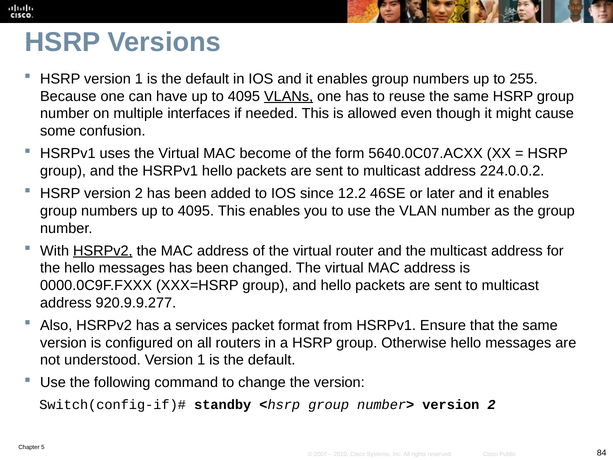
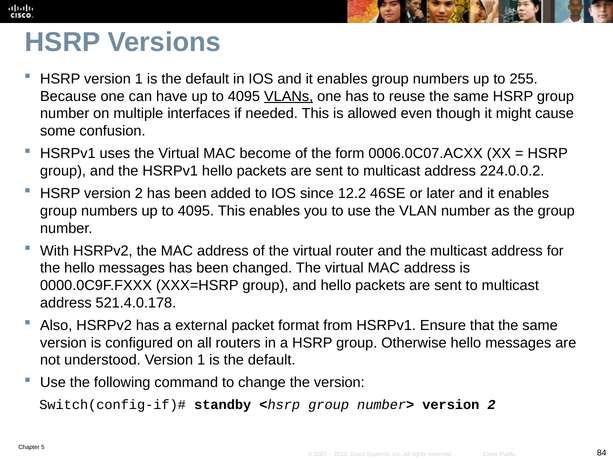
5640.0C07.ACXX: 5640.0C07.ACXX -> 0006.0C07.ACXX (426, 153)
HSRPv2 underline: present -> none (103, 251)
920.9.9.277: 920.9.9.277 -> 521.4.0.178 (136, 303)
services: services -> external (201, 325)
